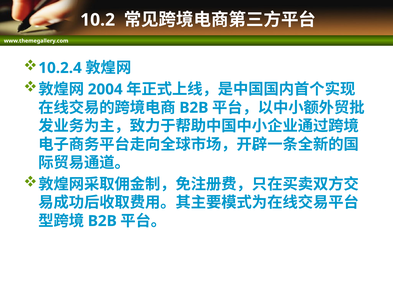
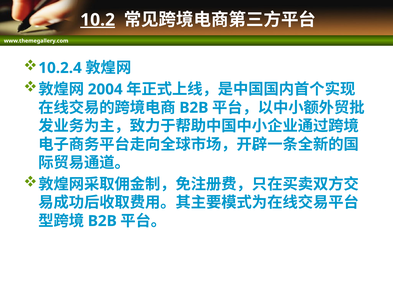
10.2 underline: none -> present (98, 20)
